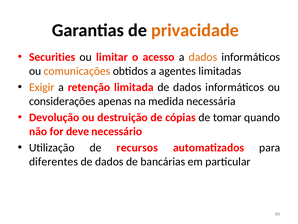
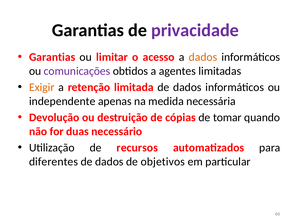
privacidade colour: orange -> purple (195, 30)
Securities: Securities -> Garantias (52, 57)
comunicações colour: orange -> purple (77, 71)
considerações: considerações -> independente (62, 101)
deve: deve -> duas (77, 131)
bancárias: bancárias -> objetivos (163, 161)
